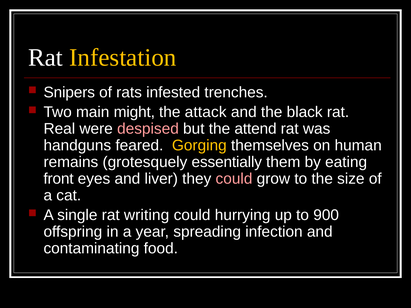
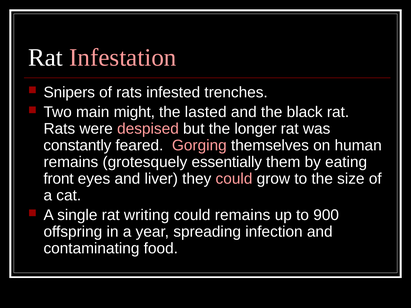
Infestation colour: yellow -> pink (123, 57)
attack: attack -> lasted (206, 112)
Real: Real -> Rats (59, 129)
attend: attend -> longer (256, 129)
handguns: handguns -> constantly (77, 146)
Gorging colour: yellow -> pink (199, 146)
could hurrying: hurrying -> remains (243, 215)
